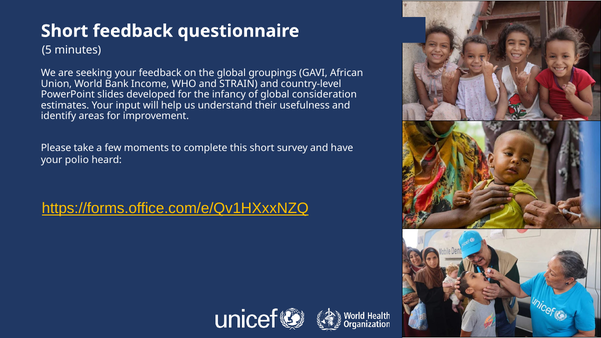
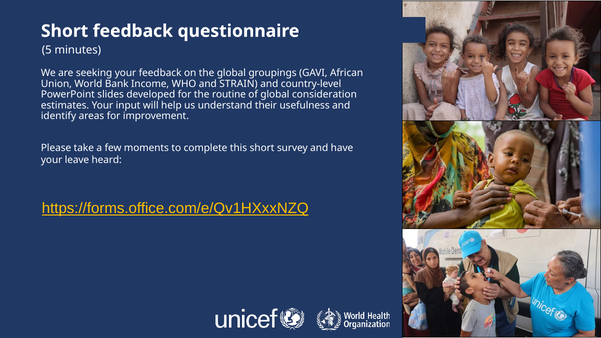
infancy: infancy -> routine (229, 95)
polio: polio -> leave (77, 160)
